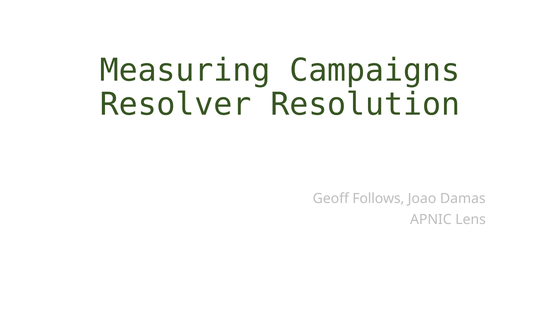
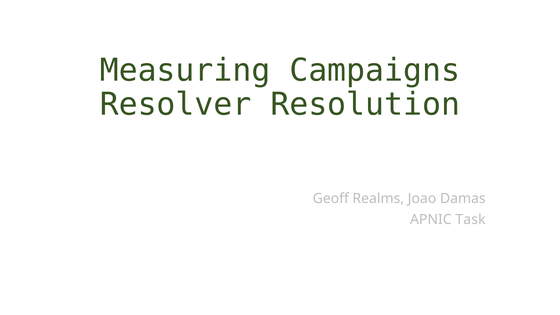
Follows: Follows -> Realms (378, 199)
Lens: Lens -> Task (471, 220)
